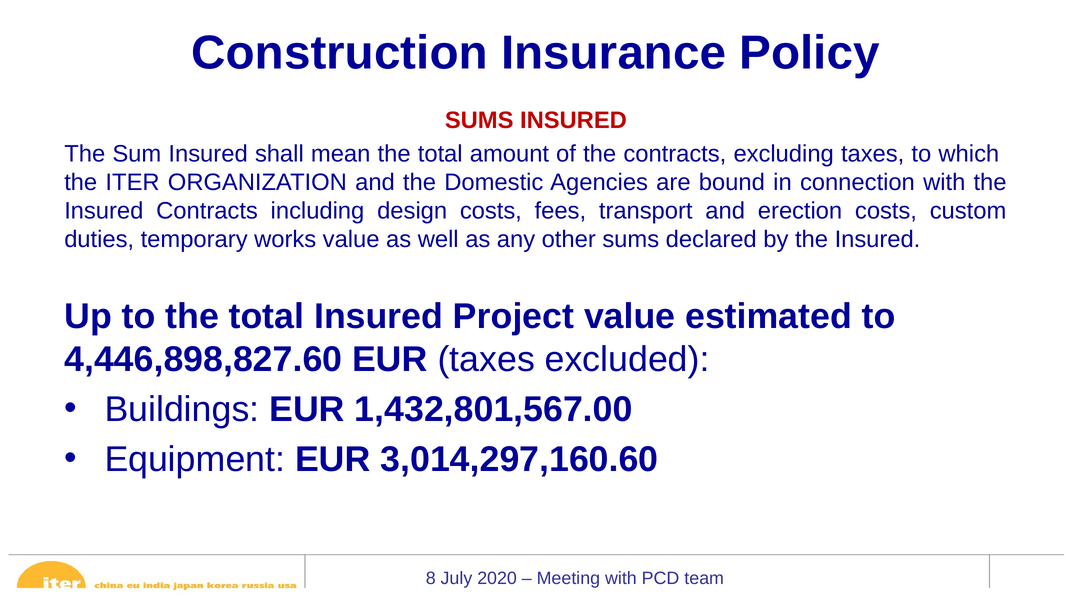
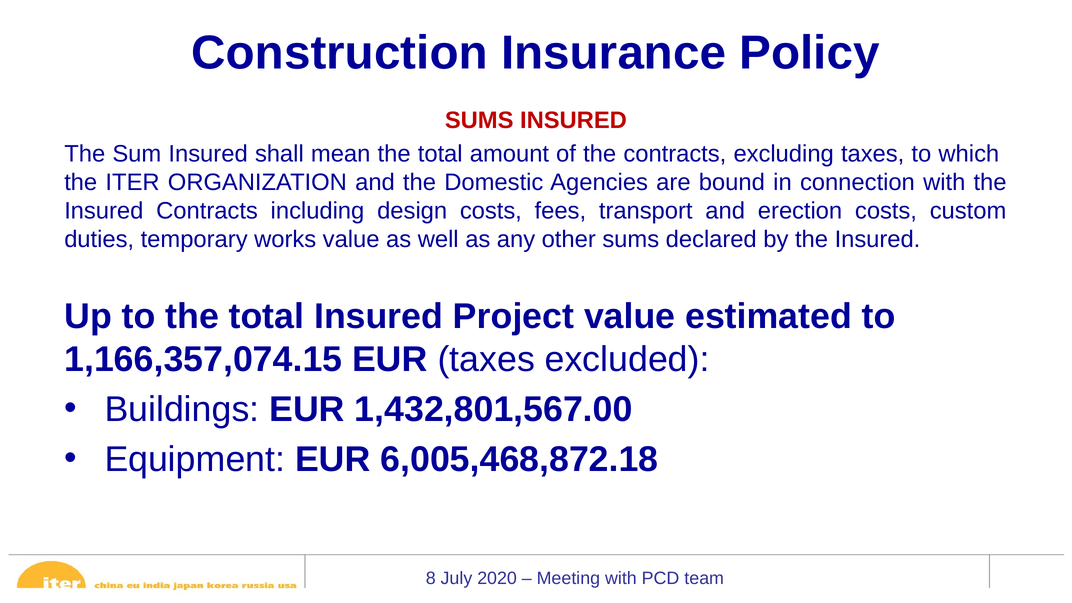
4,446,898,827.60: 4,446,898,827.60 -> 1,166,357,074.15 (203, 359)
3,014,297,160.60: 3,014,297,160.60 -> 6,005,468,872.18 (519, 460)
